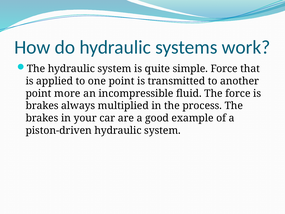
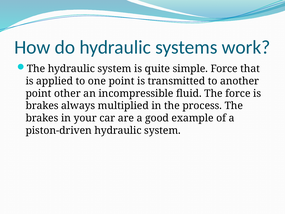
more: more -> other (67, 93)
